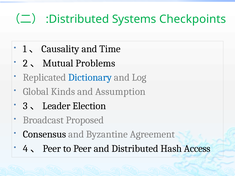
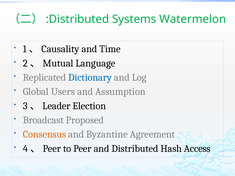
Checkpoints: Checkpoints -> Watermelon (193, 19)
Problems: Problems -> Language (95, 63)
Kinds: Kinds -> Users (63, 92)
Consensus colour: black -> orange (44, 134)
